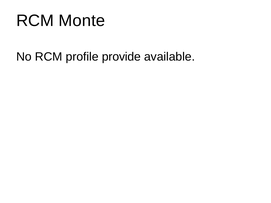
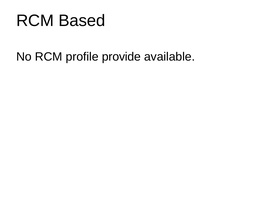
Monte: Monte -> Based (82, 21)
